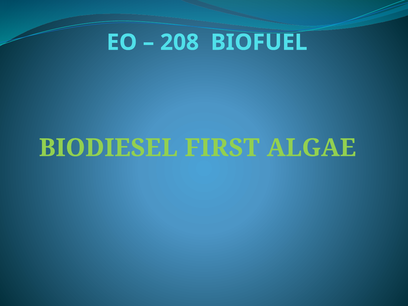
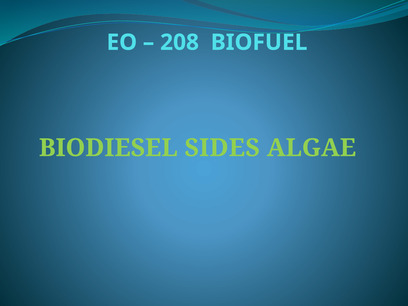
FIRST: FIRST -> SIDES (222, 148)
